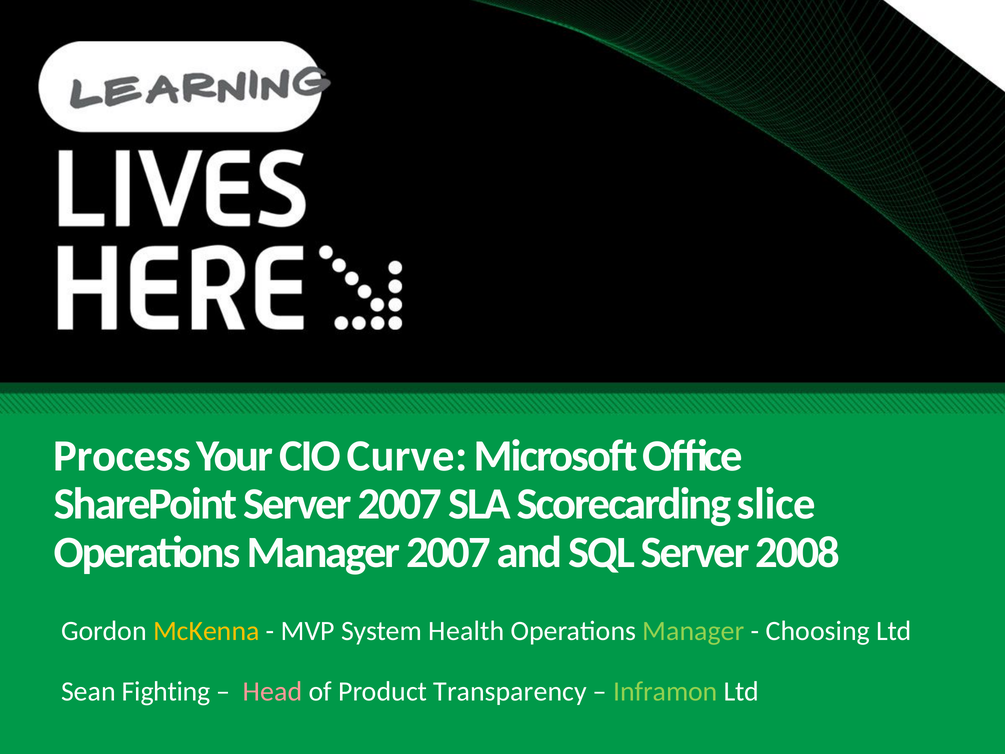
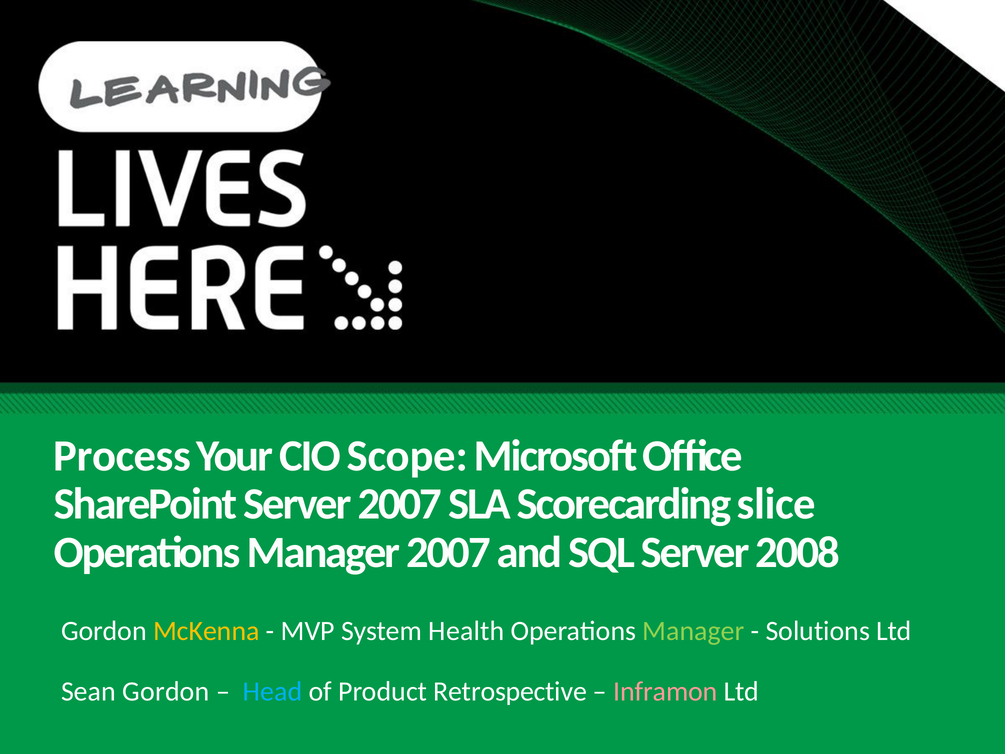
Curve: Curve -> Scope (407, 456)
Choosing: Choosing -> Solutions (818, 631)
Sean Fighting: Fighting -> Gordon (166, 691)
Head colour: pink -> light blue (273, 691)
Transparency: Transparency -> Retrospective (510, 691)
Inframon colour: light green -> pink (665, 691)
